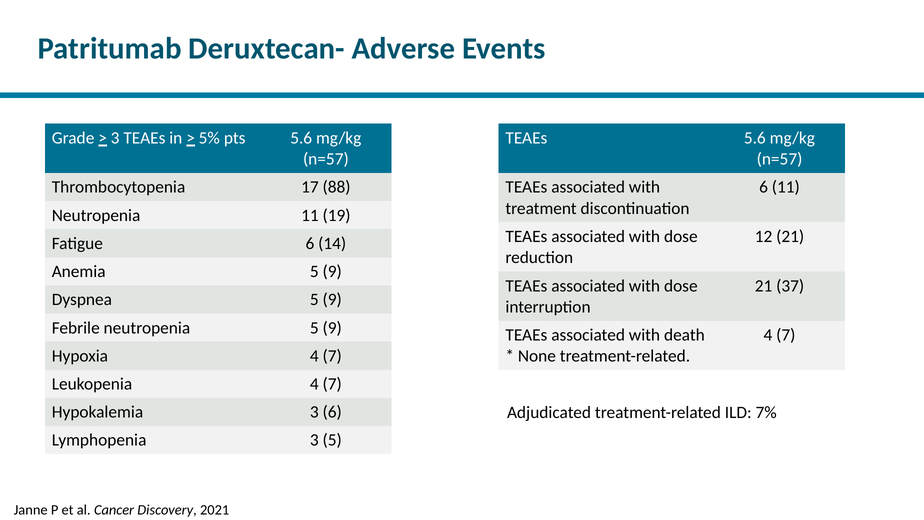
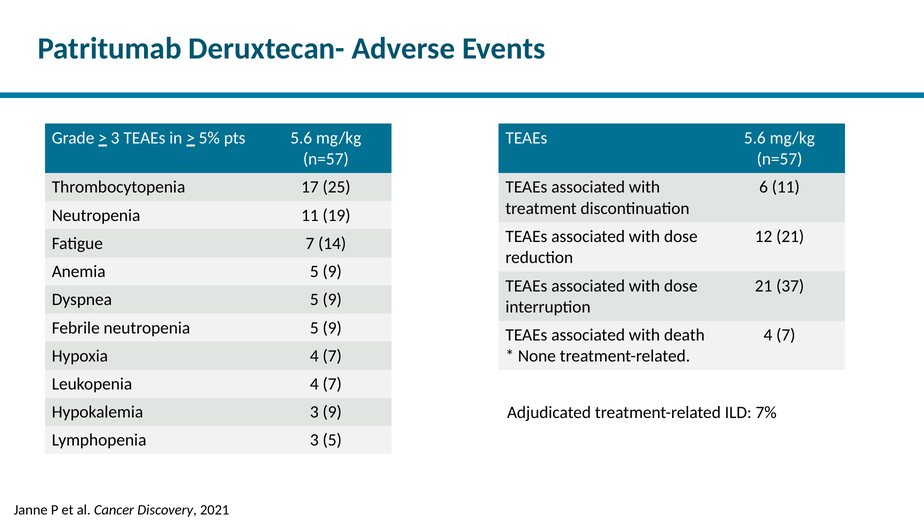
88: 88 -> 25 (337, 187)
Fatigue 6: 6 -> 7 (310, 243)
3 6: 6 -> 9 (332, 412)
